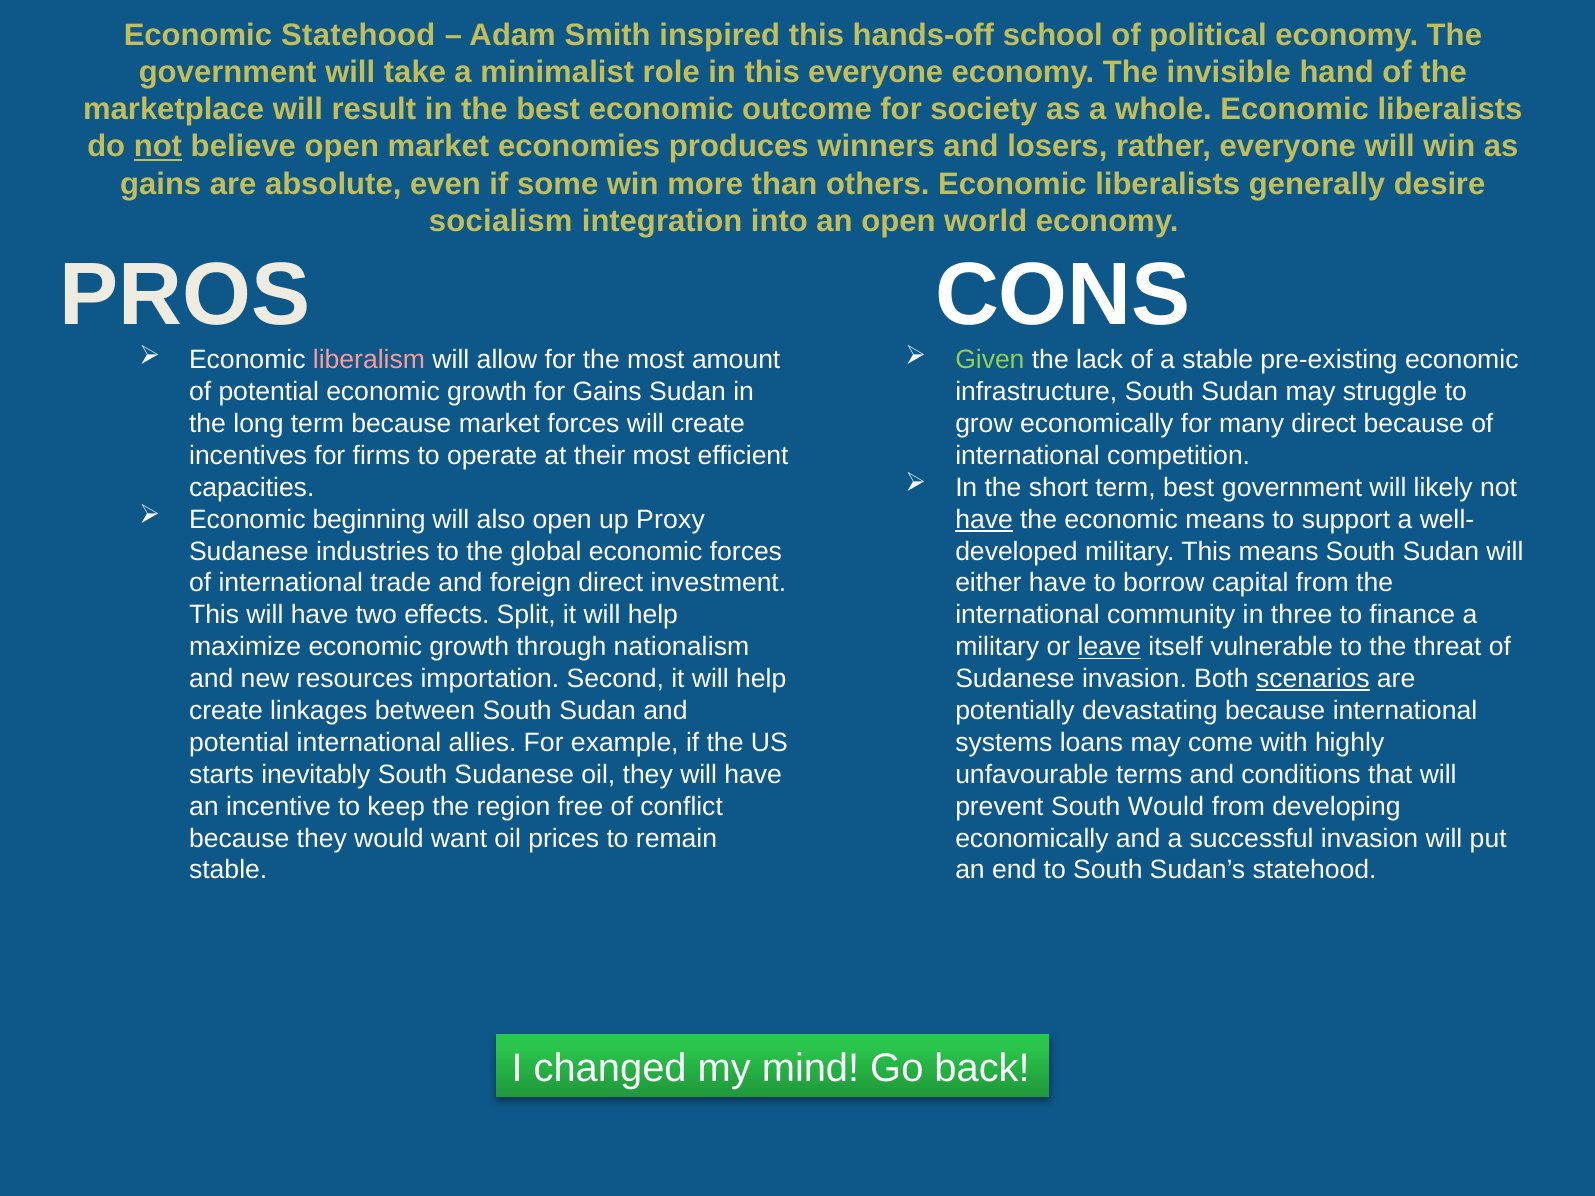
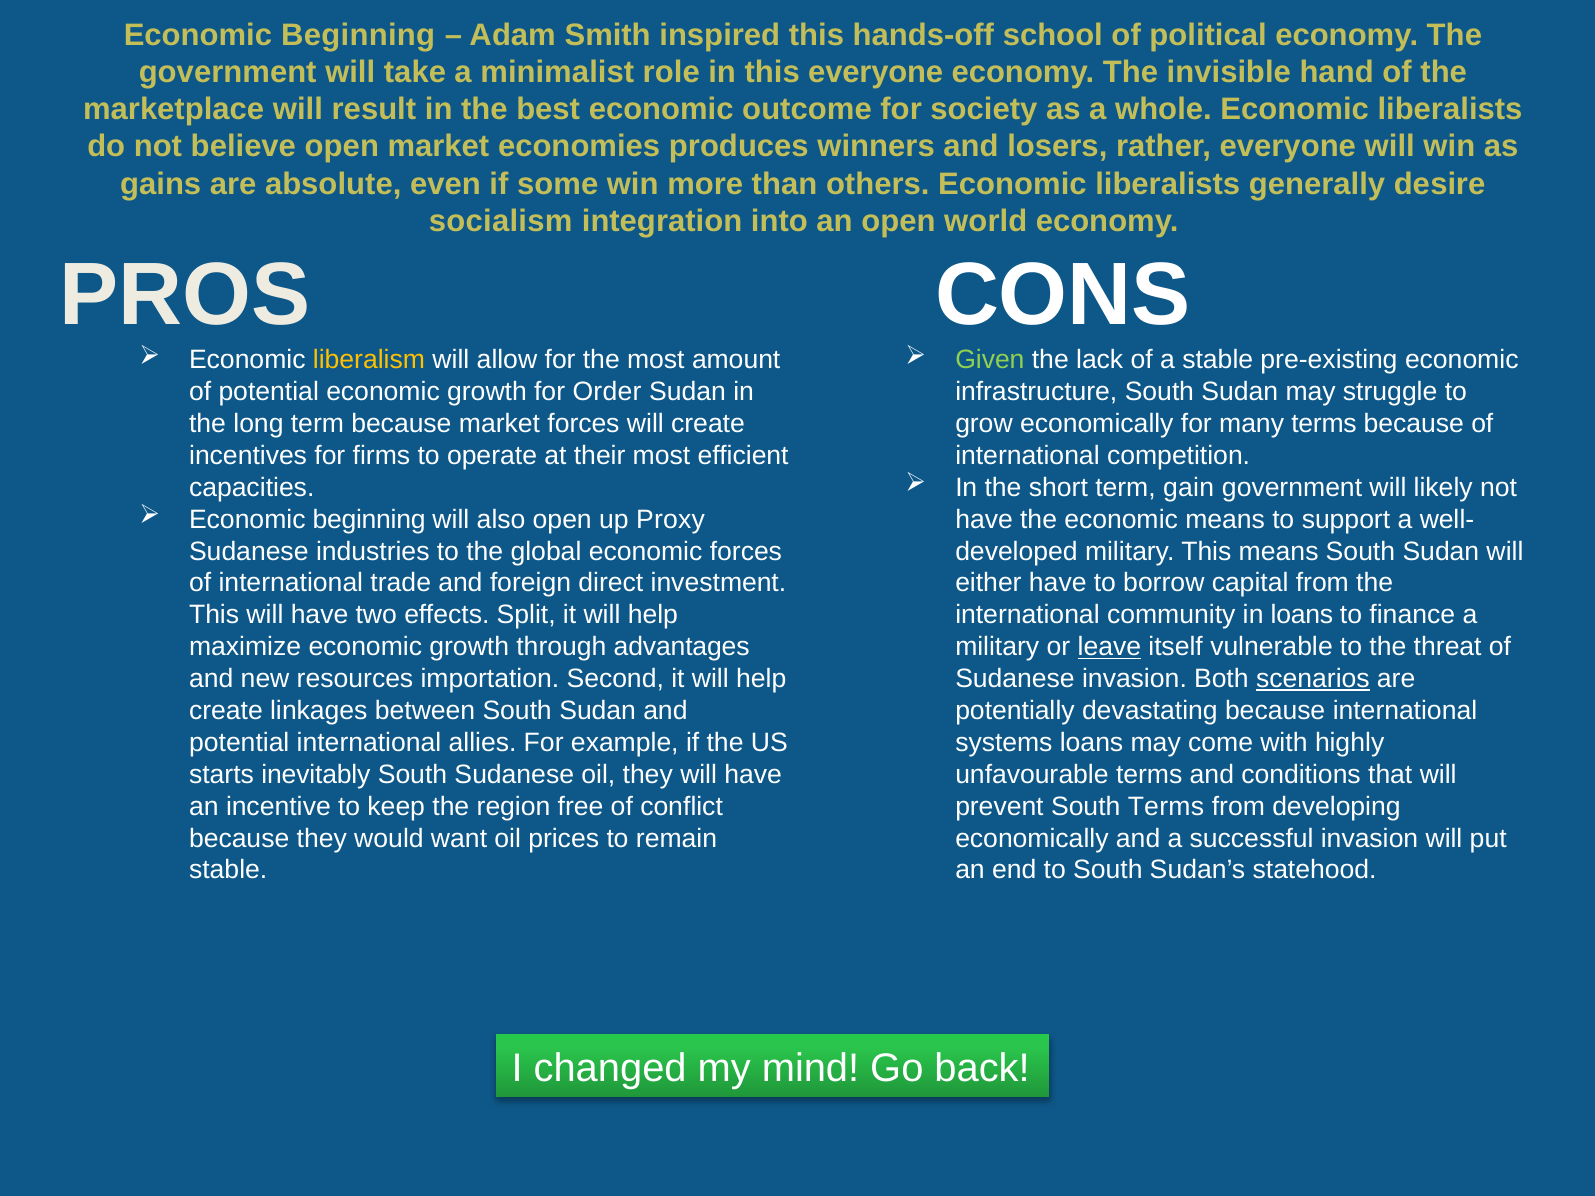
Statehood: Statehood -> Beginning (358, 35)
not underline: present -> none (158, 147)
liberalism colour: pink -> yellow (369, 360)
for Gains: Gains -> Order (607, 392)
many direct: direct -> terms (1324, 424)
term best: best -> gain (1189, 488)
have underline: present -> none (984, 519)
in three: three -> loans (1302, 615)
nationalism: nationalism -> advantages (682, 647)
South Would: Would -> Terms (1166, 807)
